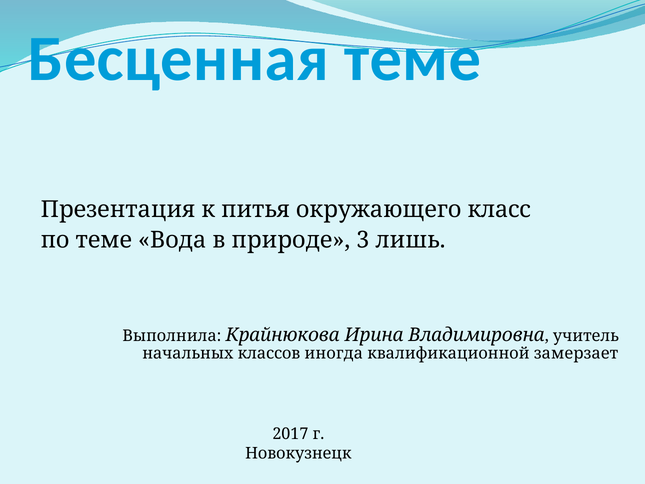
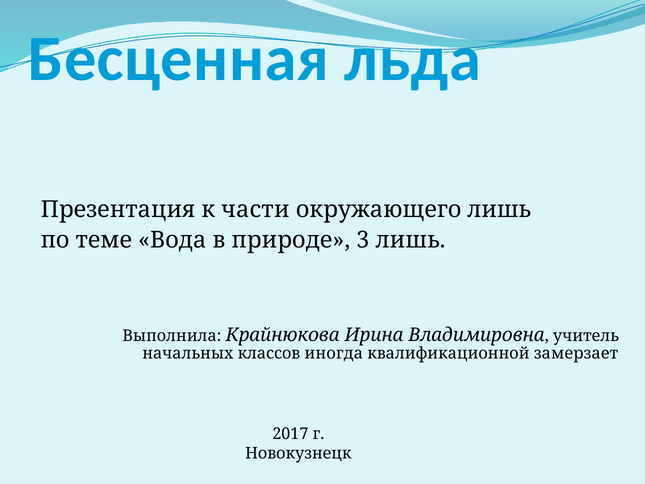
Бесценная теме: теме -> льда (412, 59)
питья: питья -> части (255, 210)
окружающего класс: класс -> лишь (499, 210)
